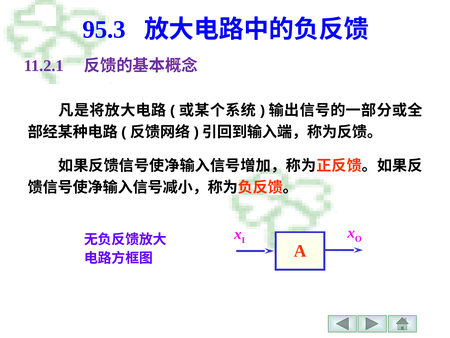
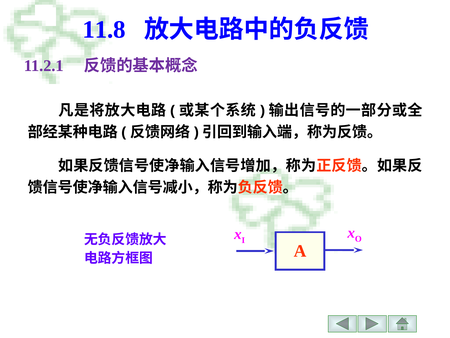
95.3: 95.3 -> 11.8 (104, 29)
